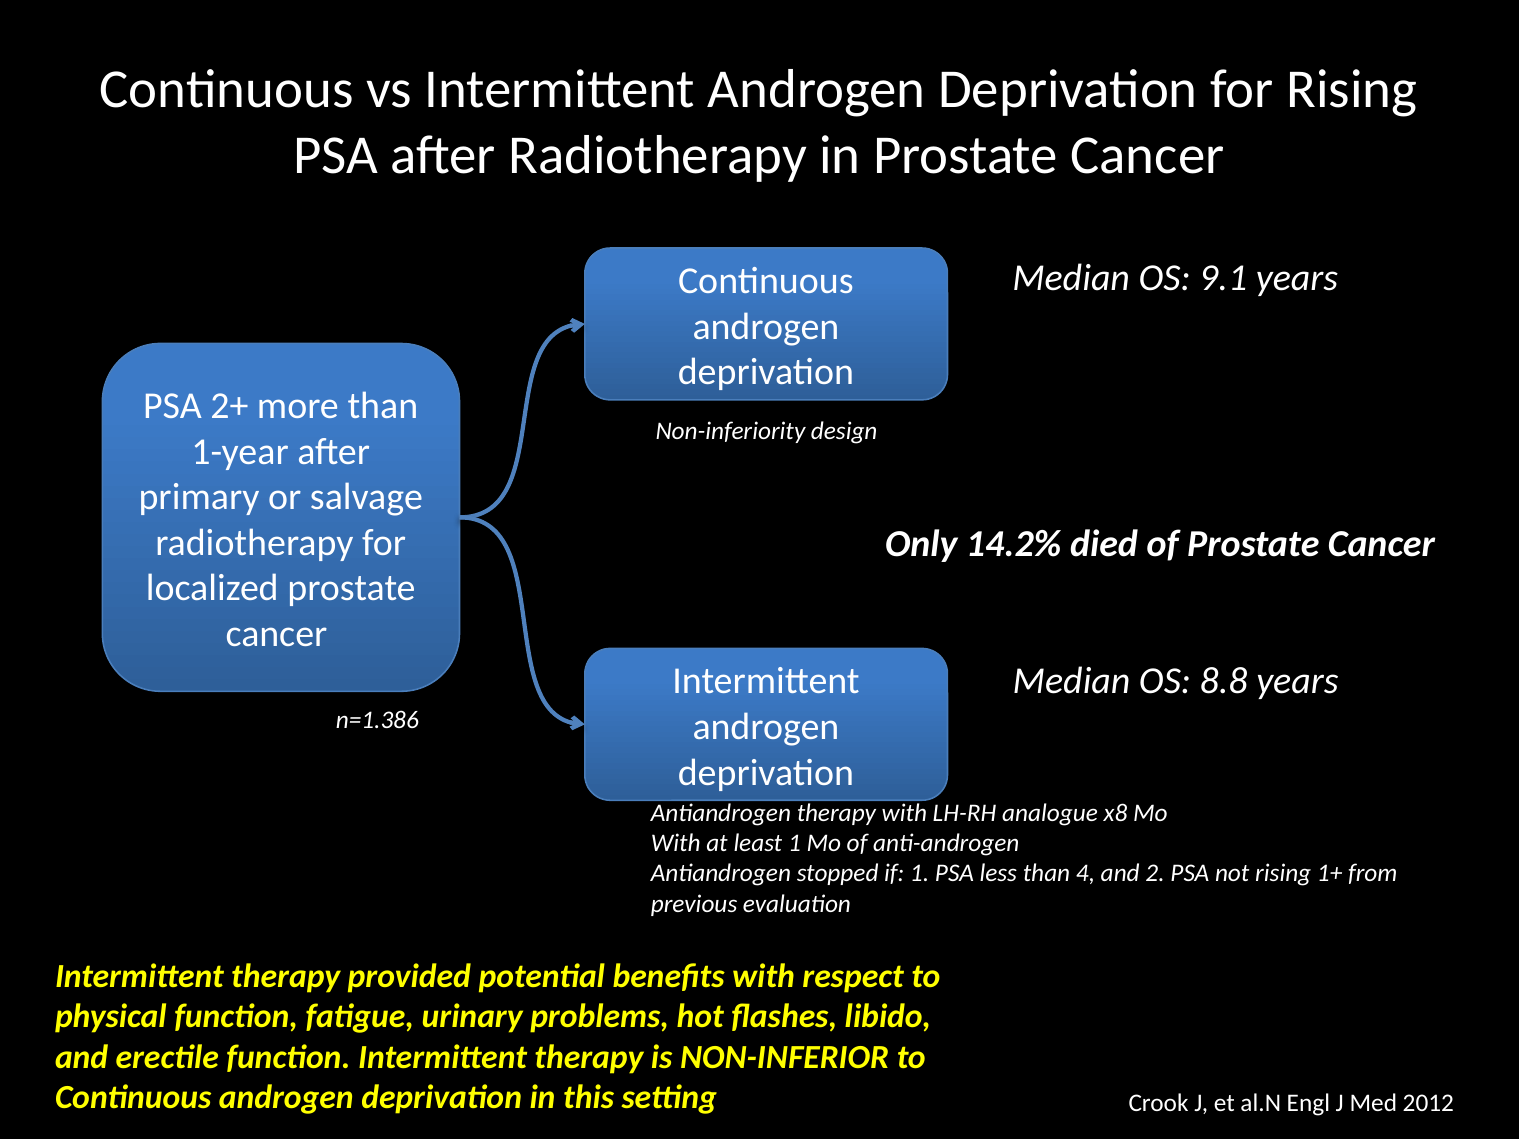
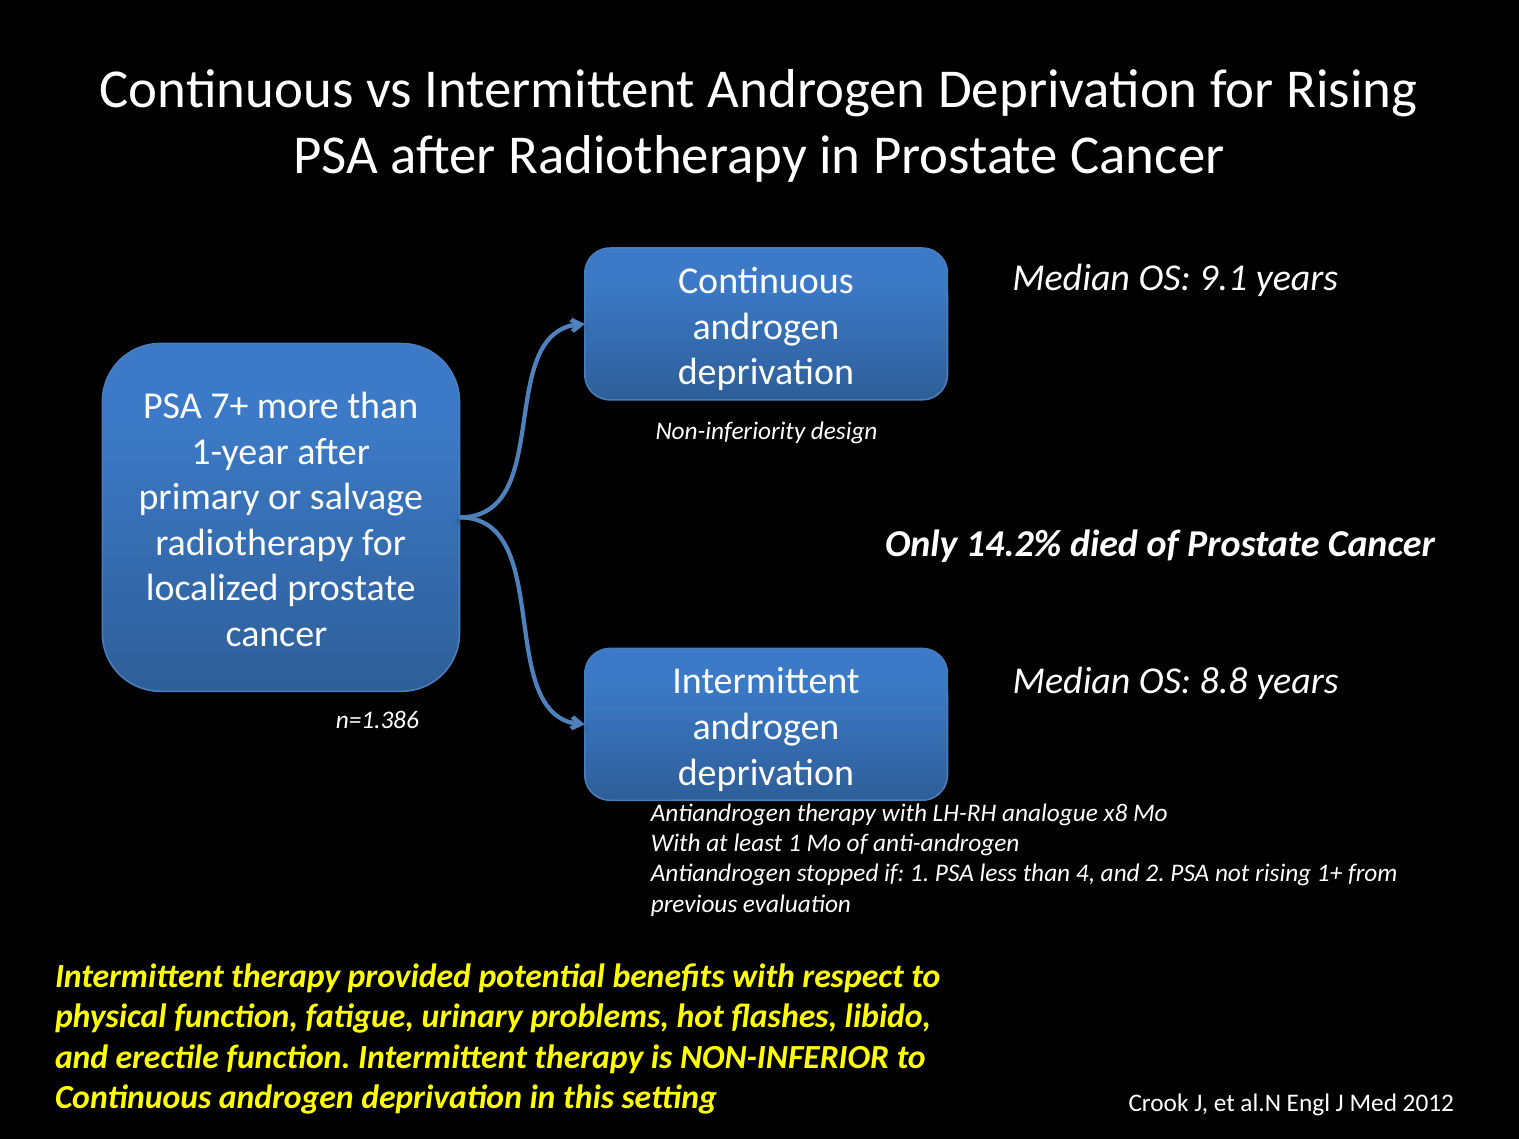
2+: 2+ -> 7+ (230, 406)
